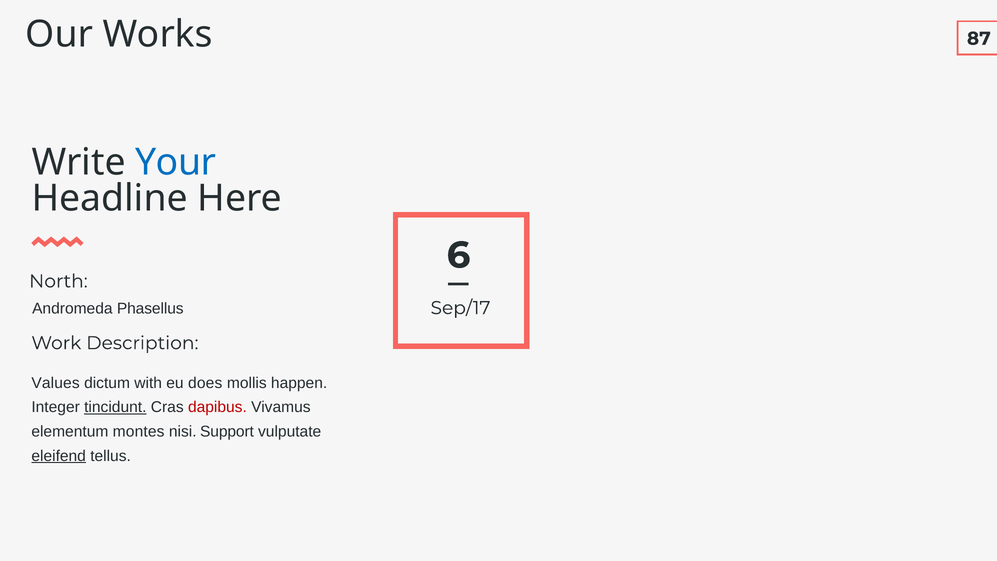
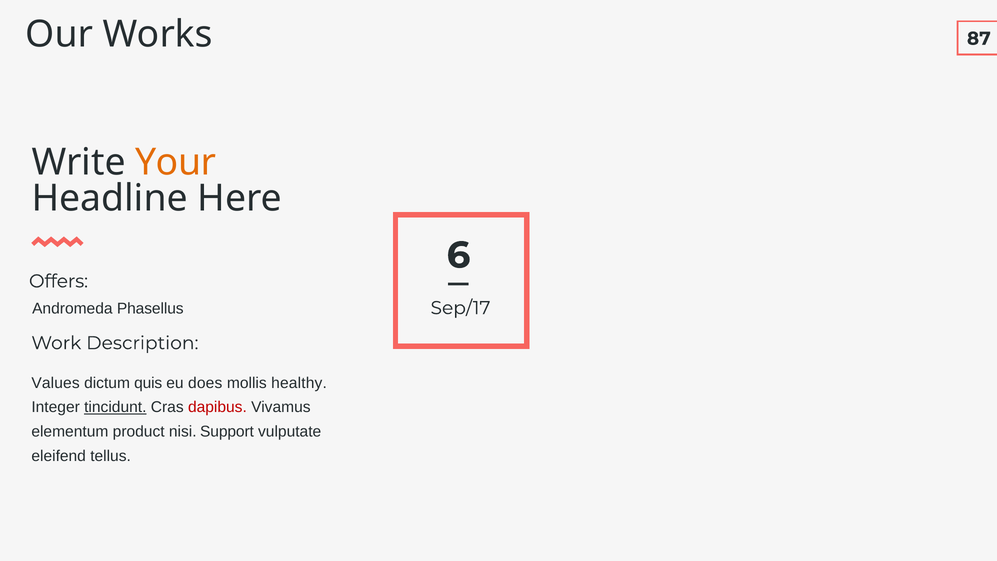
Your colour: blue -> orange (176, 162)
North: North -> Offers (58, 281)
with: with -> quis (148, 383)
happen: happen -> healthy (299, 383)
montes: montes -> product (139, 432)
eleifend underline: present -> none (59, 456)
